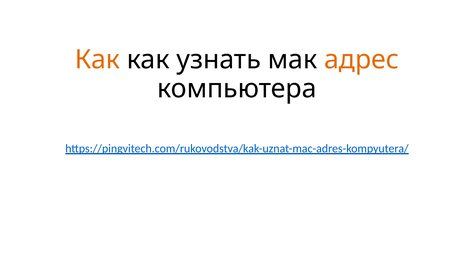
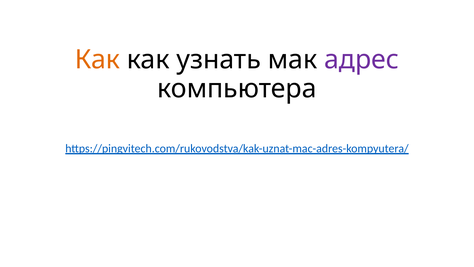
адрес colour: orange -> purple (362, 60)
